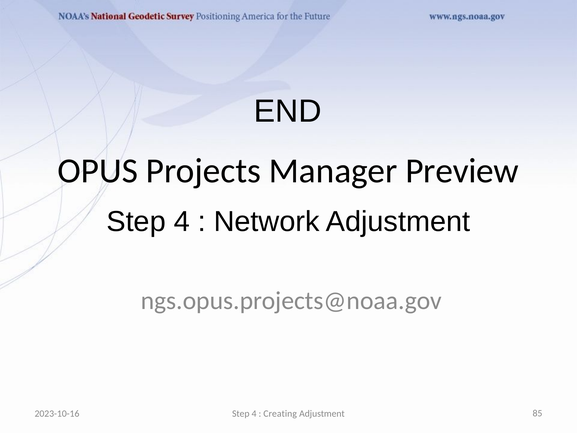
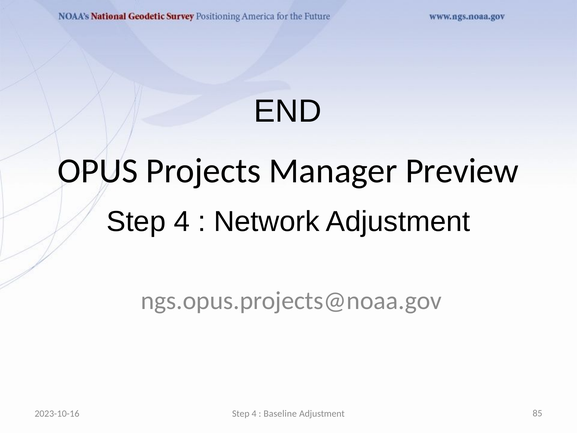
Creating: Creating -> Baseline (280, 413)
